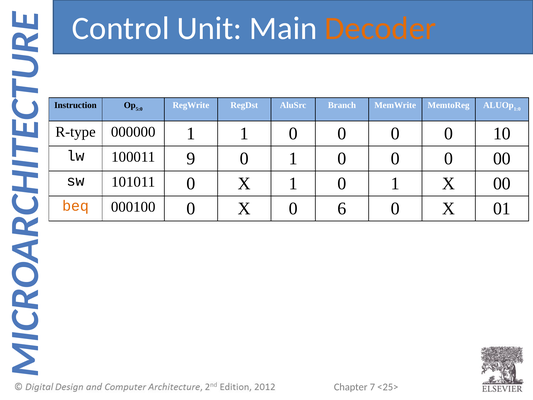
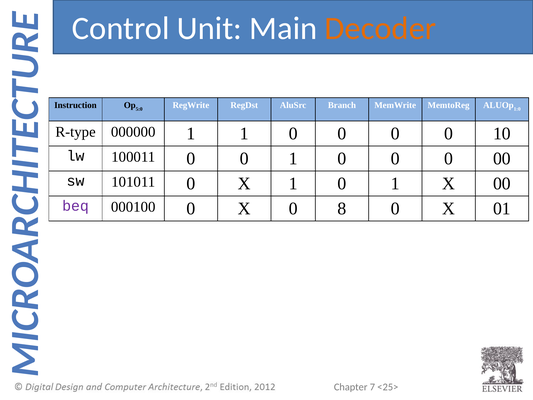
100011 9: 9 -> 0 (191, 158)
beq colour: orange -> purple (76, 206)
6: 6 -> 8 (342, 208)
